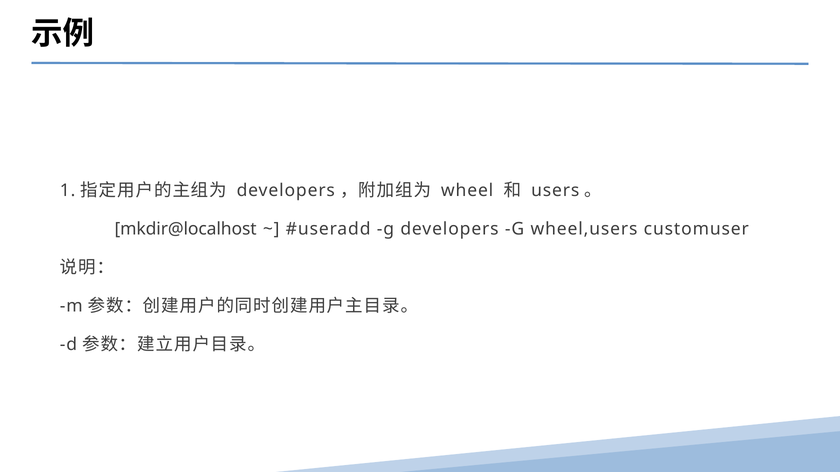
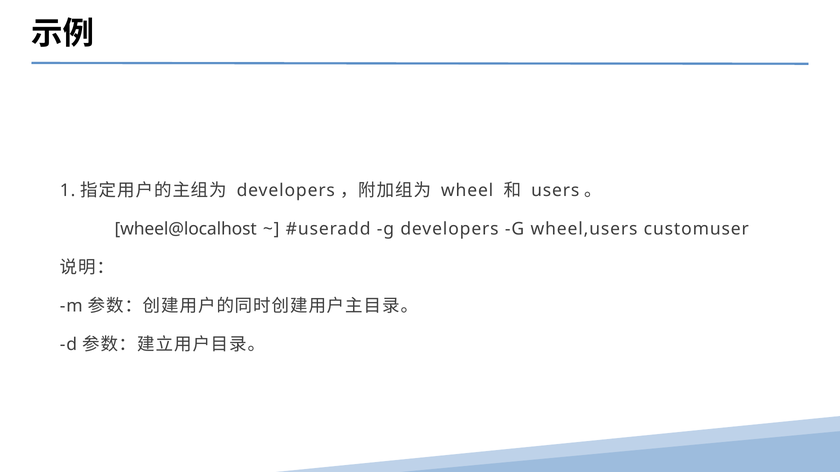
mkdir@localhost: mkdir@localhost -> wheel@localhost (186, 229)
